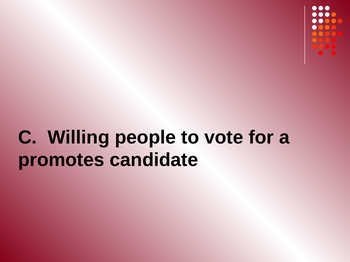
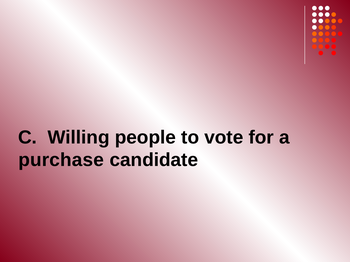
promotes: promotes -> purchase (61, 160)
